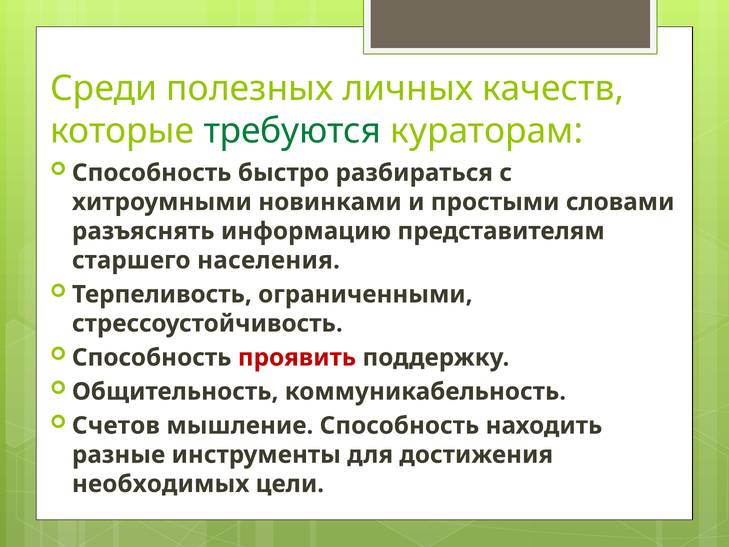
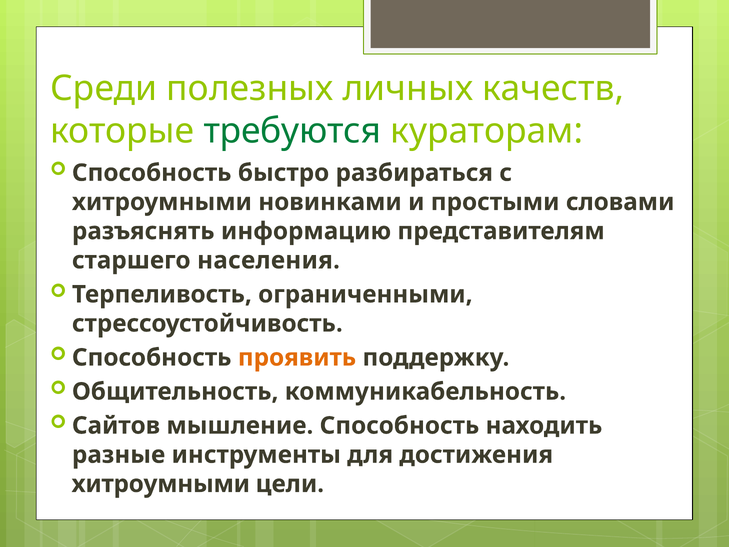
проявить colour: red -> orange (297, 357)
Счетов: Счетов -> Сайтов (116, 425)
необходимых: необходимых -> хитроумными (161, 484)
